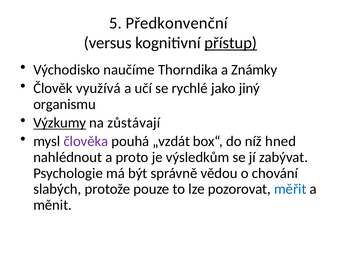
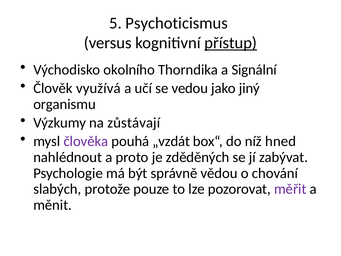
Předkonvenční: Předkonvenční -> Psychoticismus (177, 23)
naučíme: naučíme -> okolního (129, 70)
Známky: Známky -> Signální (254, 70)
rychlé: rychlé -> vedou (190, 88)
Výzkumy underline: present -> none (60, 123)
výsledkům: výsledkům -> zděděných (198, 157)
měřit colour: blue -> purple (290, 189)
